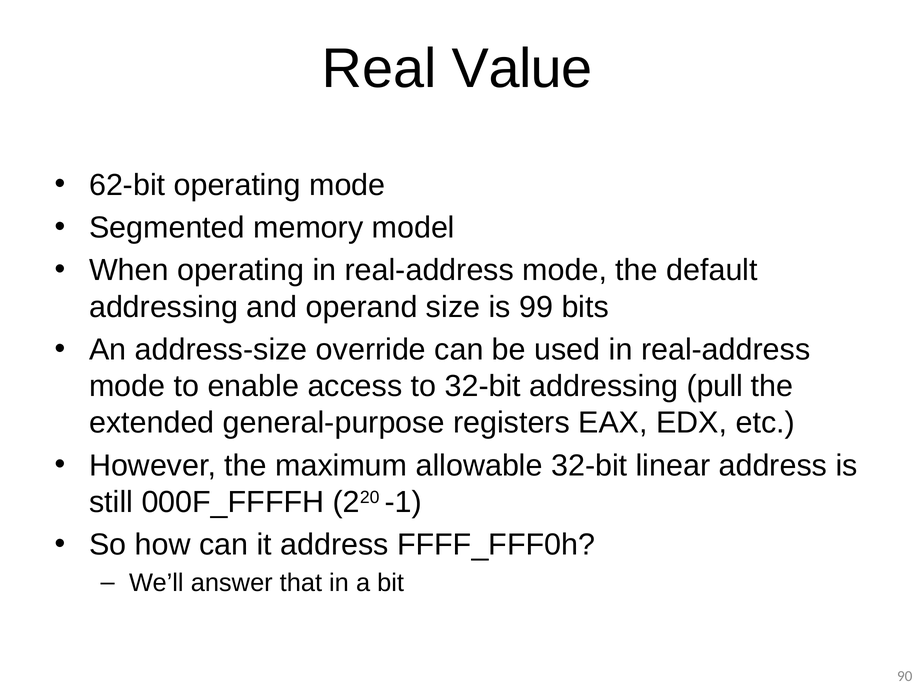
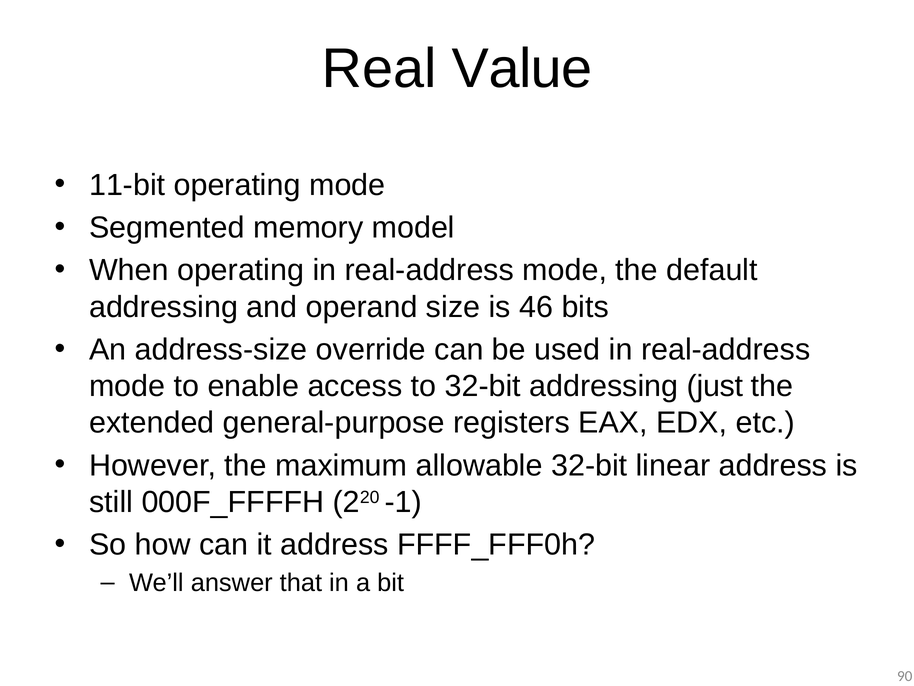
62-bit: 62-bit -> 11-bit (127, 185)
99: 99 -> 46 (536, 307)
pull: pull -> just (715, 386)
